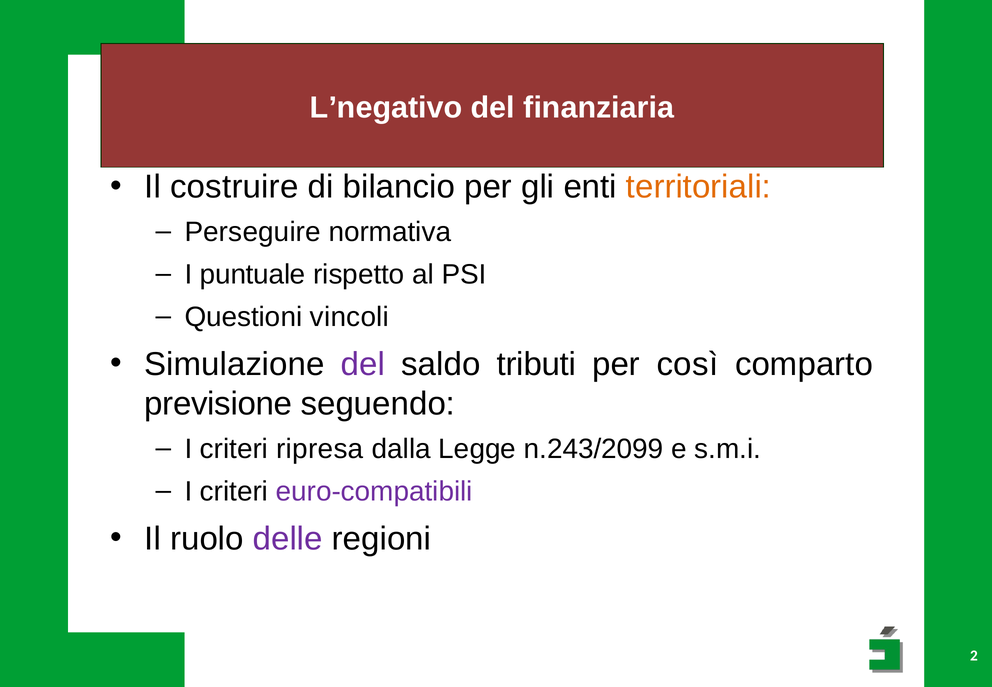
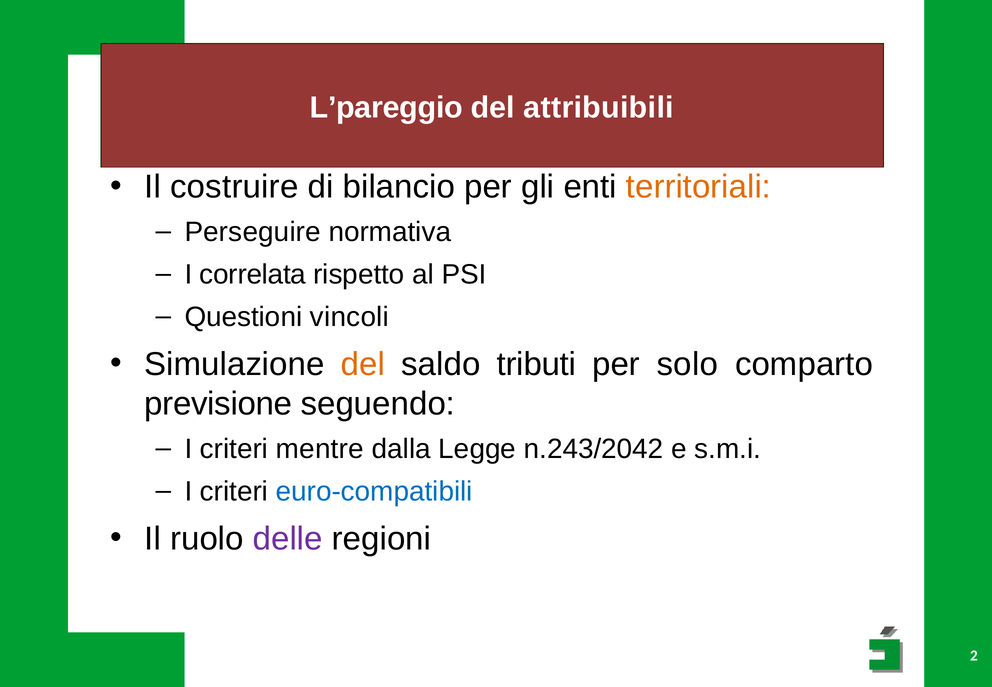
L’negativo: L’negativo -> L’pareggio (386, 107)
finanziaria: finanziaria -> attribuibili (599, 107)
puntuale: puntuale -> correlata (253, 275)
del colour: purple -> orange (363, 364)
così: così -> solo (687, 364)
ripresa: ripresa -> mentre (320, 449)
n.243/2099: n.243/2099 -> n.243/2042 (594, 449)
euro-compatibili colour: purple -> blue (374, 491)
